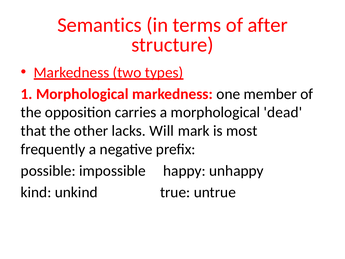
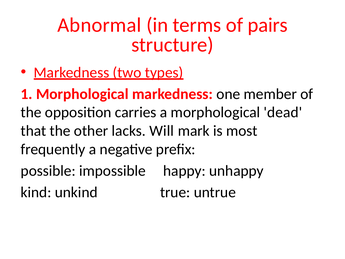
Semantics: Semantics -> Abnormal (99, 25)
after: after -> pairs (268, 25)
